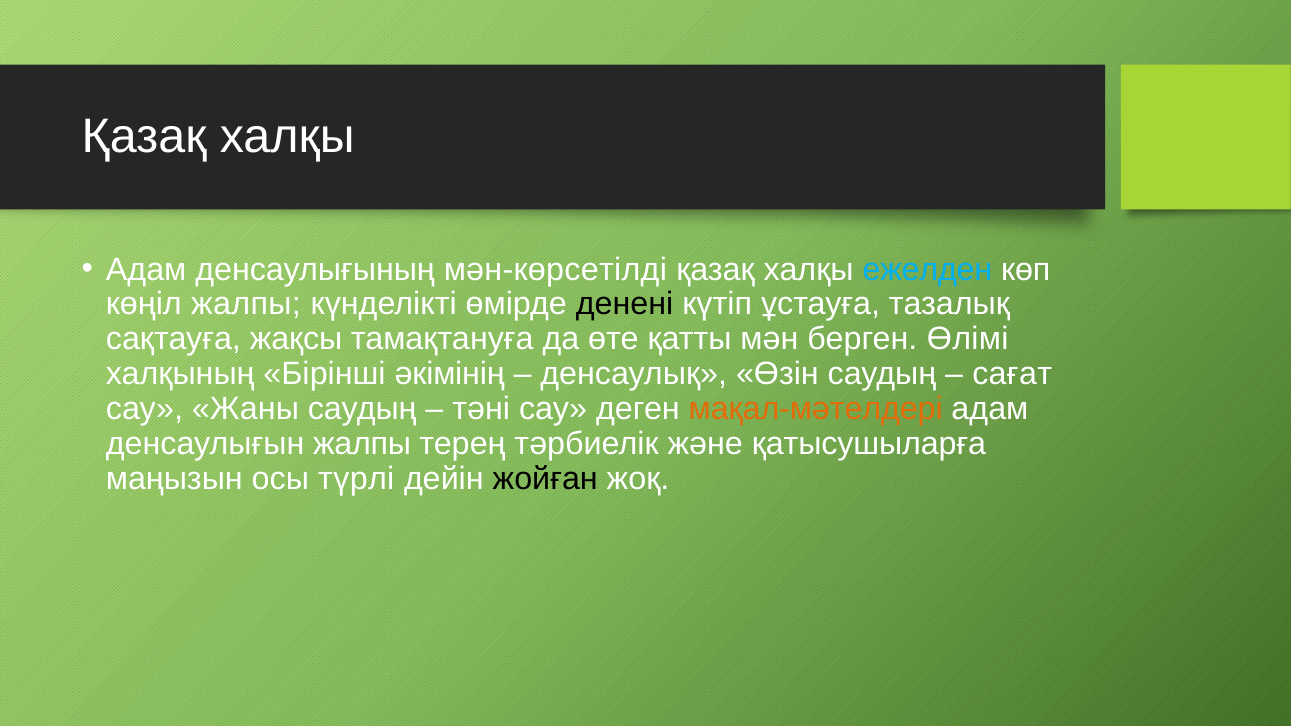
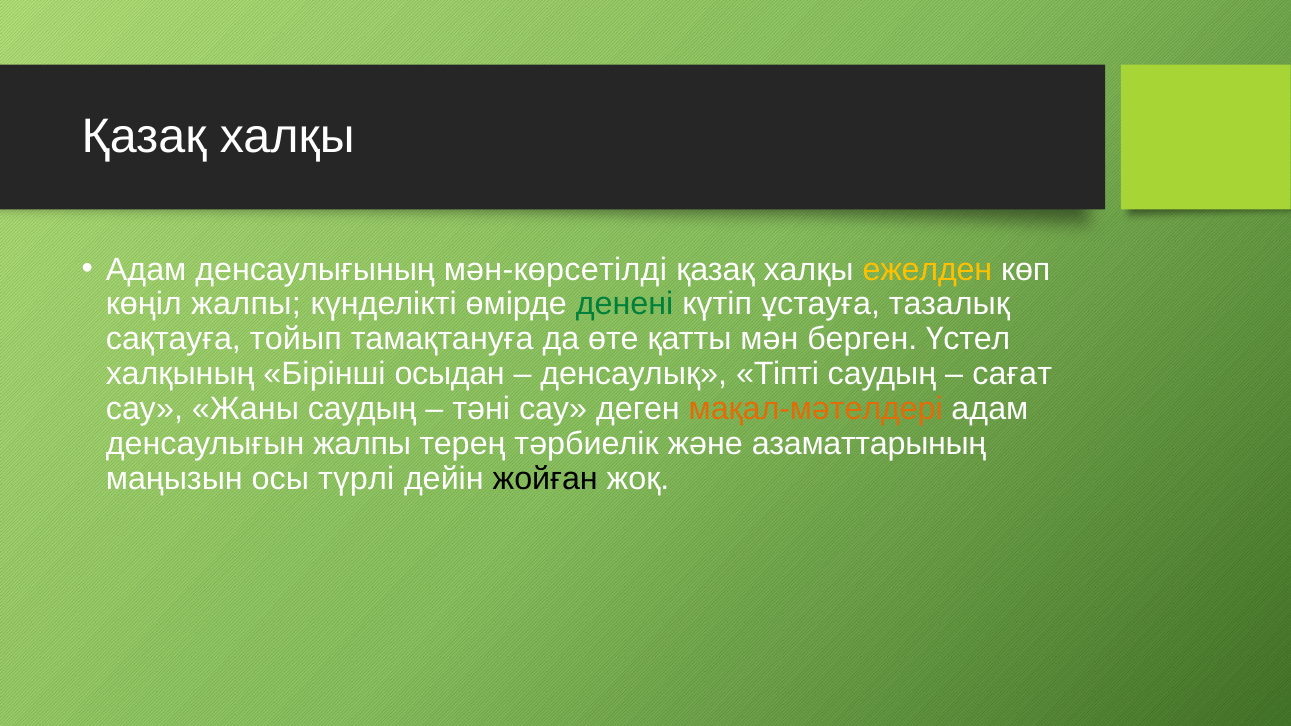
ежелден colour: light blue -> yellow (927, 270)
денені colour: black -> green (625, 304)
жақсы: жақсы -> тойып (296, 339)
Өлімі: Өлімі -> Үстел (968, 339)
әкімінің: әкімінің -> осыдан (450, 374)
Өзін: Өзін -> Тіпті (778, 374)
қатысушыларға: қатысушыларға -> азаматтарының (869, 444)
